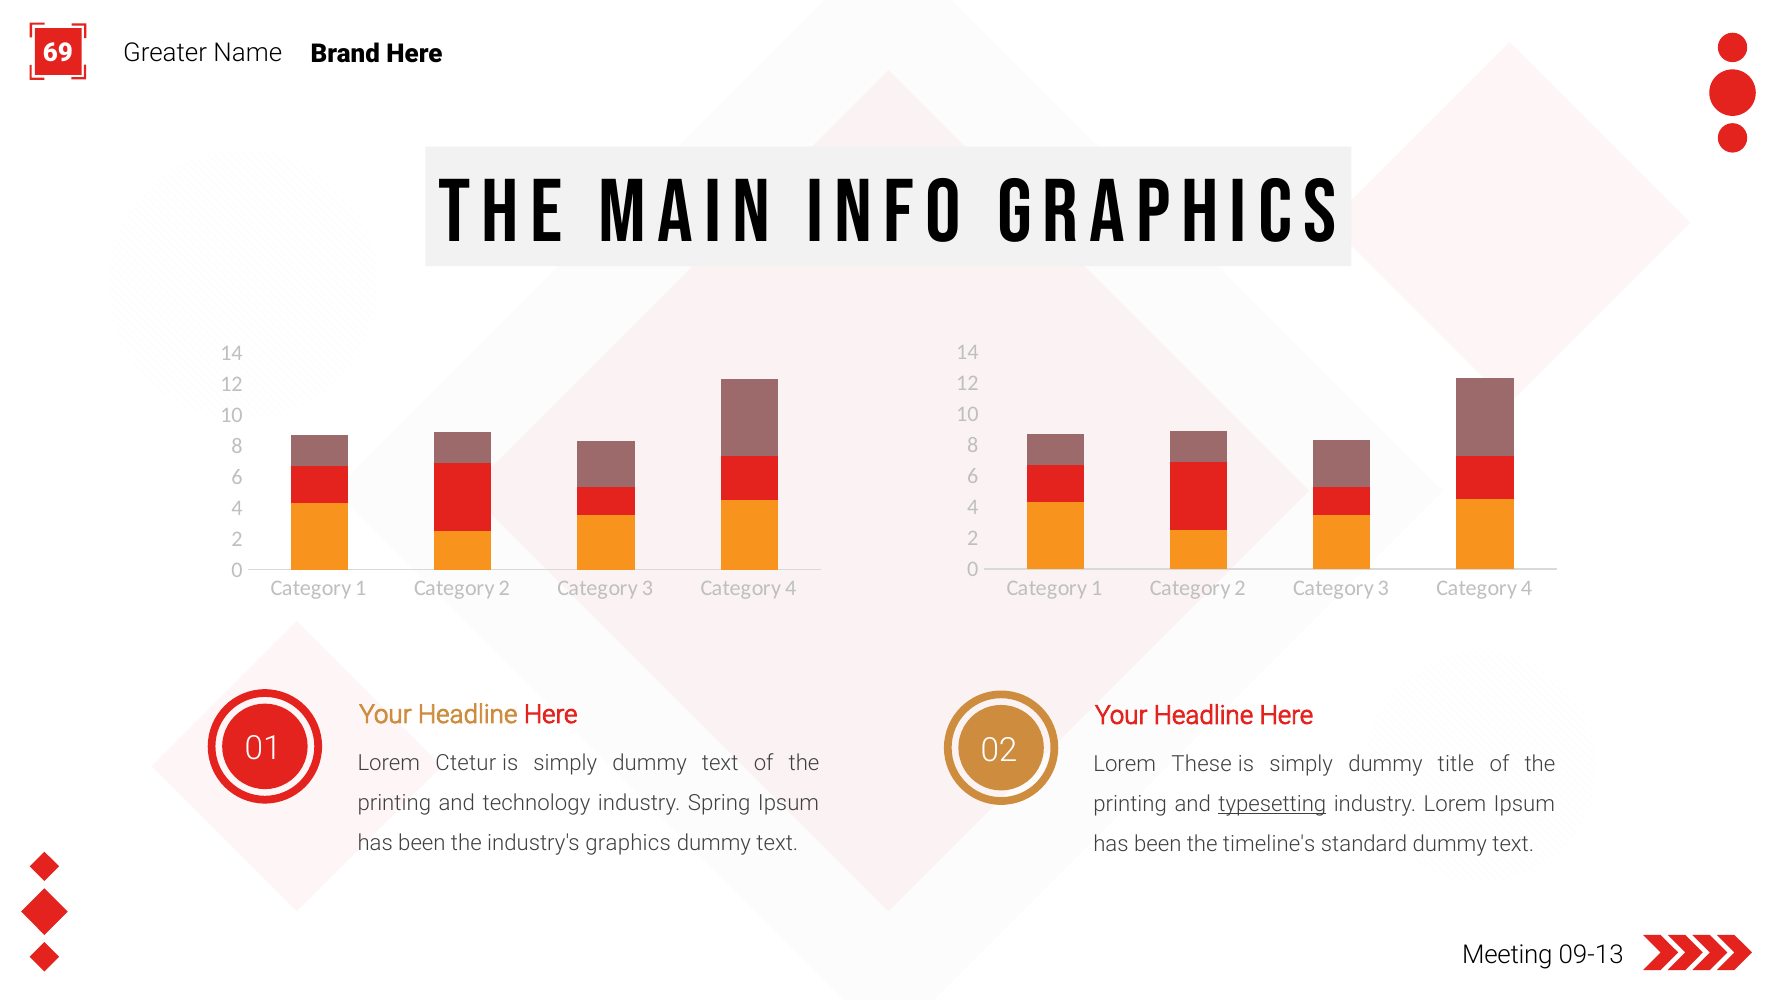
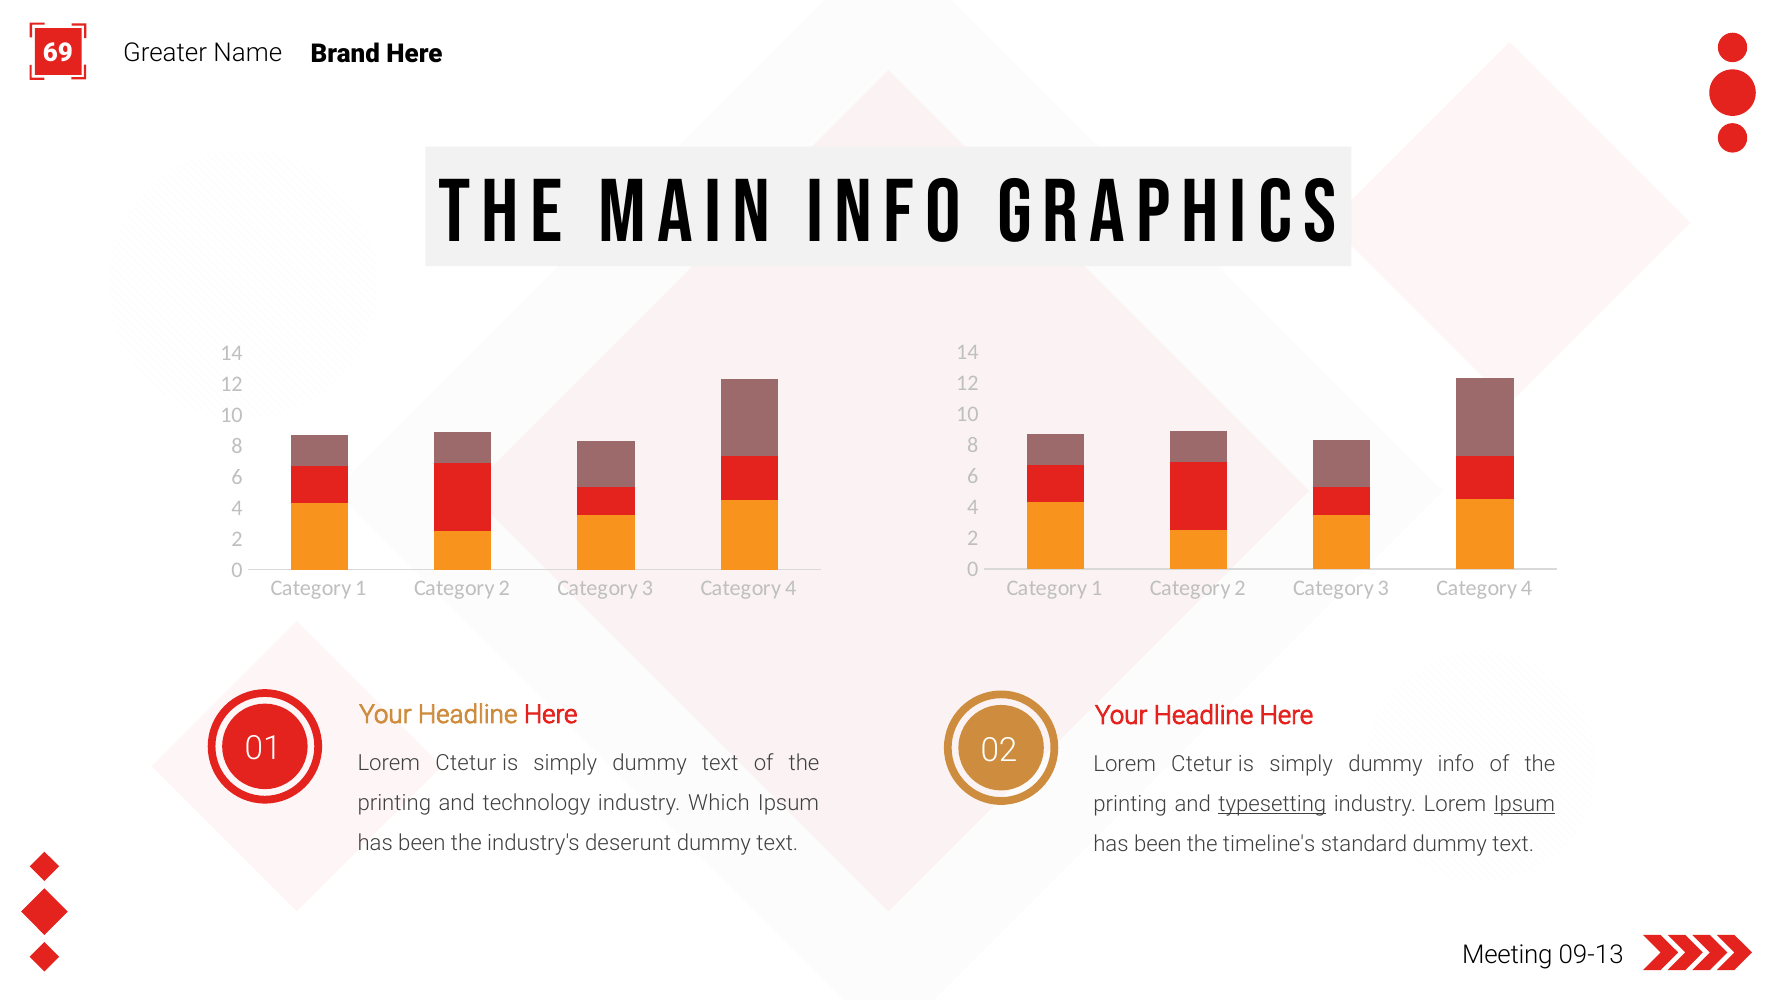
These: These -> Ctetur (1202, 764)
dummy title: title -> info (1456, 764)
Spring: Spring -> Which (719, 803)
Ipsum underline: none -> present (1524, 804)
industry's graphics: graphics -> deserunt (628, 843)
